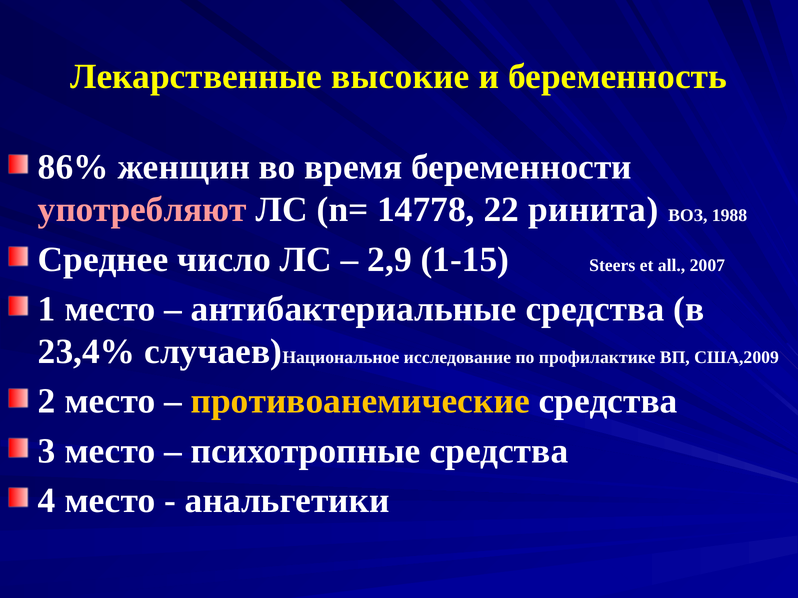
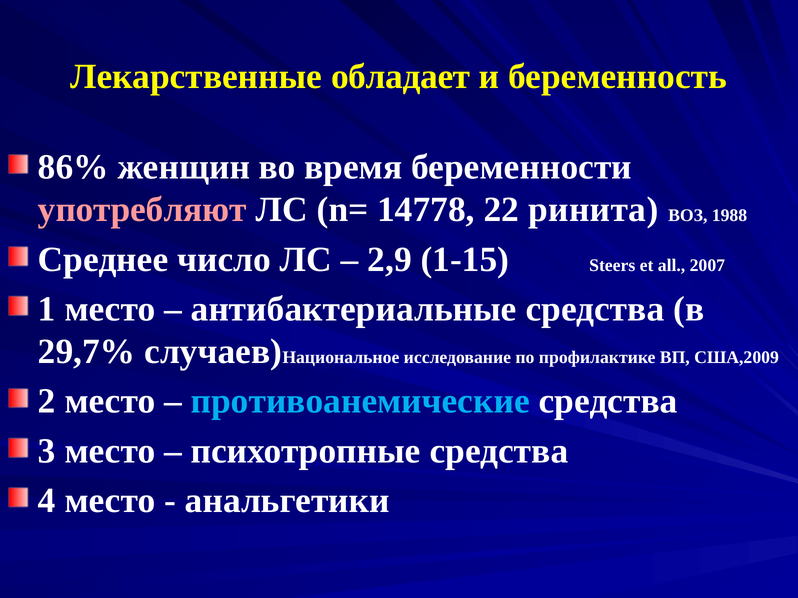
высокие: высокие -> обладает (401, 77)
23,4%: 23,4% -> 29,7% (87, 352)
противоанемические colour: yellow -> light blue (360, 402)
